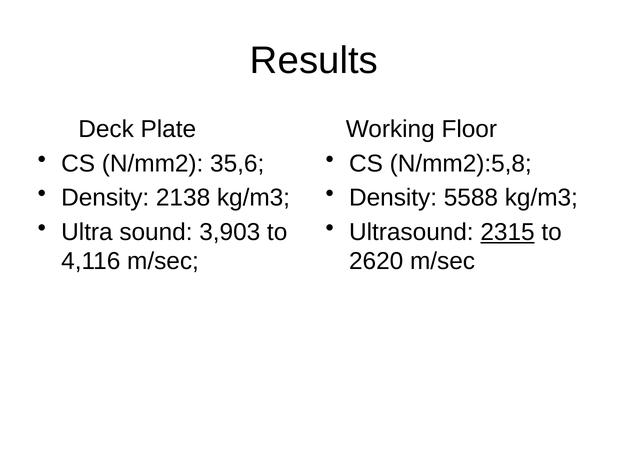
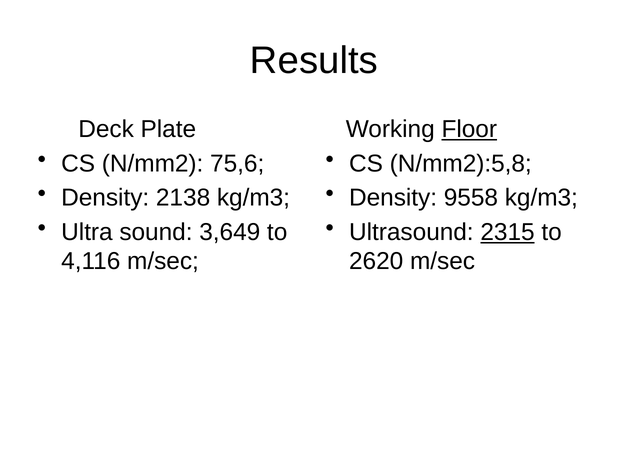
Floor underline: none -> present (469, 129)
35,6: 35,6 -> 75,6 (237, 164)
5588: 5588 -> 9558 (471, 198)
3,903: 3,903 -> 3,649 (230, 232)
